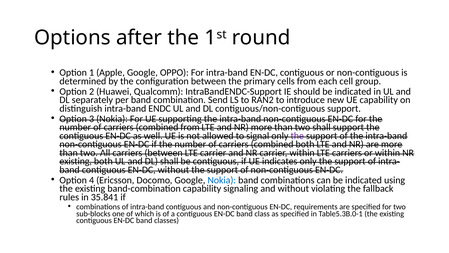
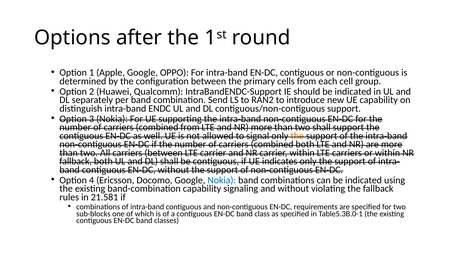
the colour: purple -> orange (297, 136)
existing: existing -> fallback (76, 161)
35.841: 35.841 -> 21.581 (105, 197)
